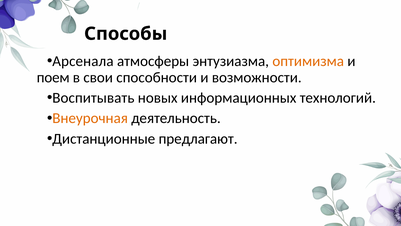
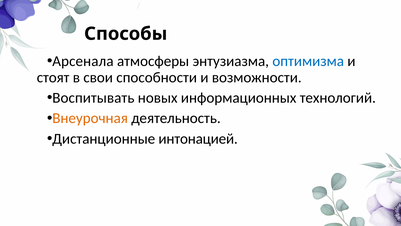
оптимизма colour: orange -> blue (308, 61)
поем: поем -> стоят (53, 77)
предлагают: предлагают -> интонацией (198, 139)
